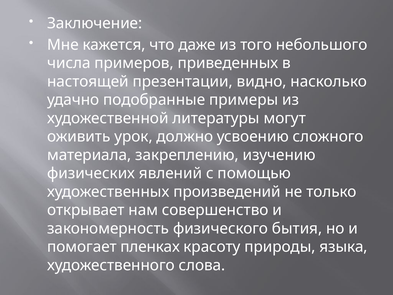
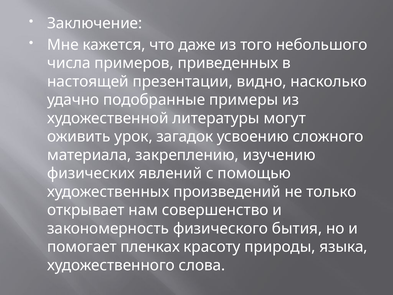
должно: должно -> загадок (185, 137)
